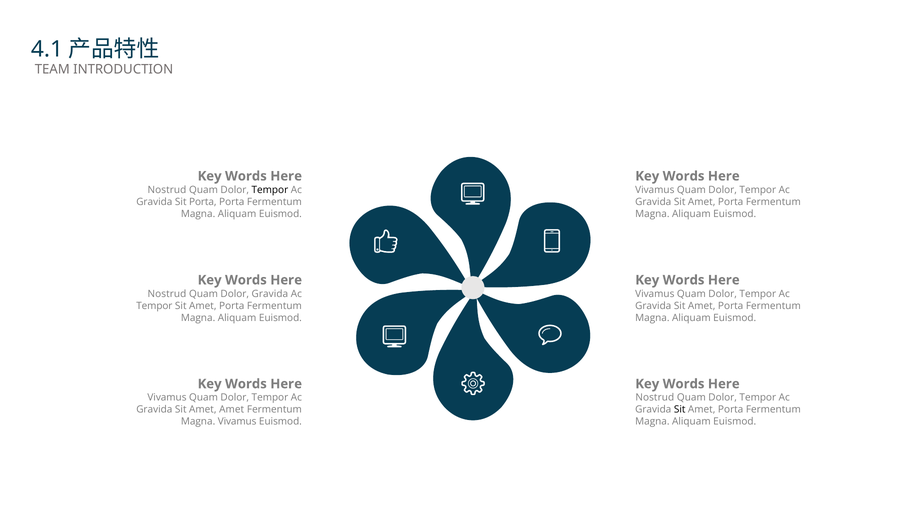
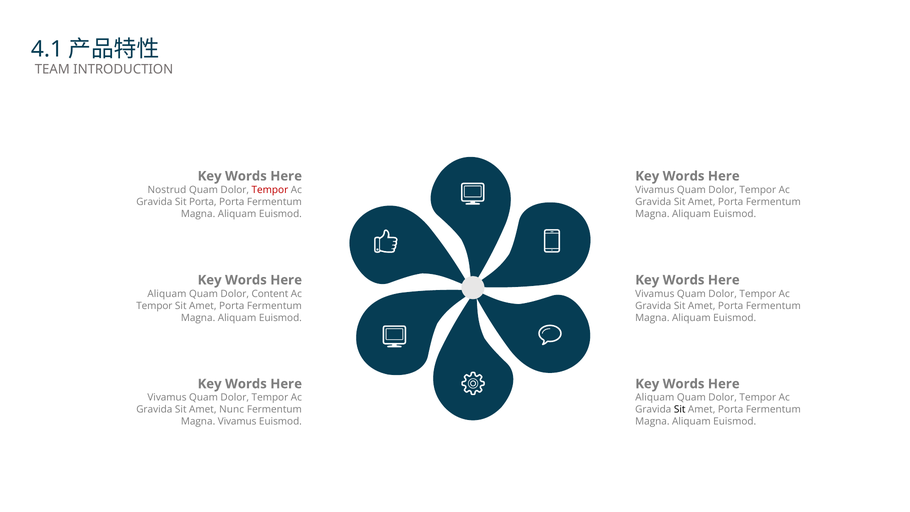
Tempor colour: black -> red (270, 190)
Nostrud: Nostrud -> Aliquam (167, 294)
Dolor Gravida: Gravida -> Content (270, 294)
Nostrud: Nostrud -> Aliquam (655, 398)
Amet Amet: Amet -> Nunc (232, 410)
